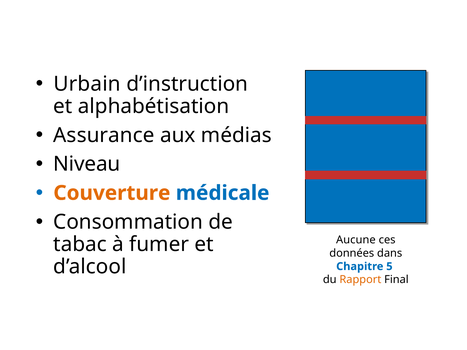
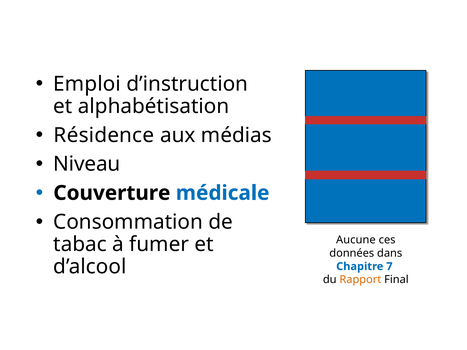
Urbain: Urbain -> Emploi (87, 84)
Assurance: Assurance -> Résidence (104, 135)
Couverture colour: orange -> black (112, 193)
5: 5 -> 7 (389, 267)
